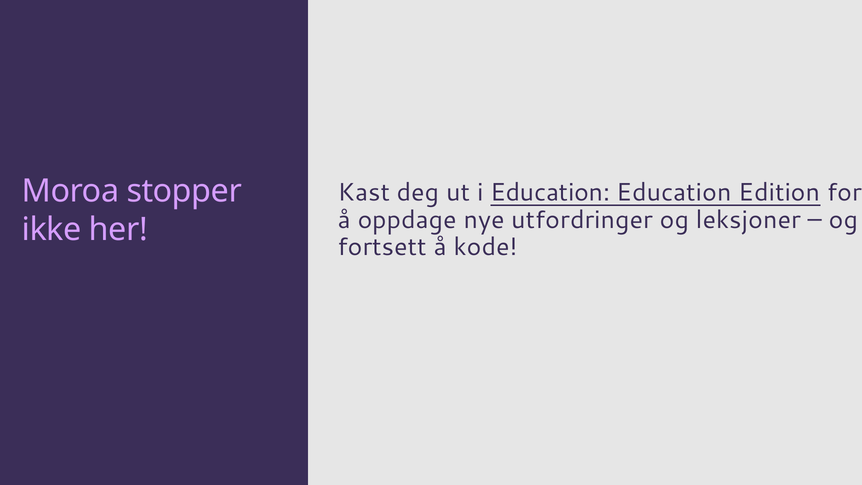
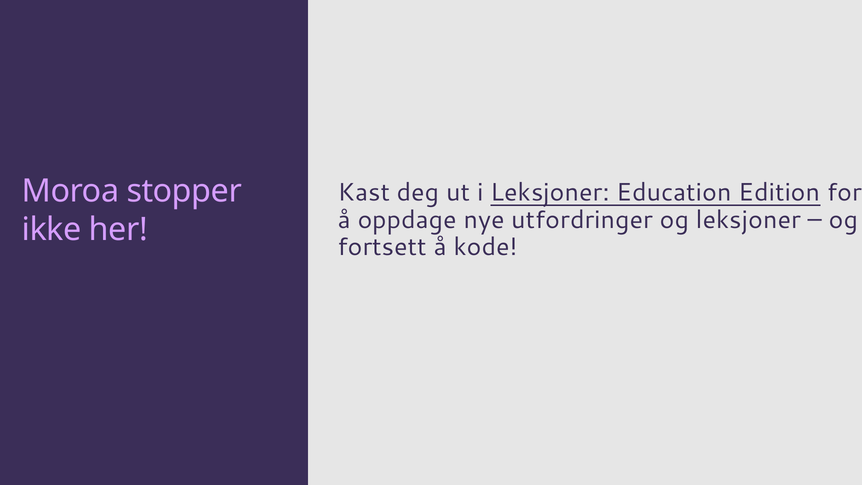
i Education: Education -> Leksjoner (550, 193)
